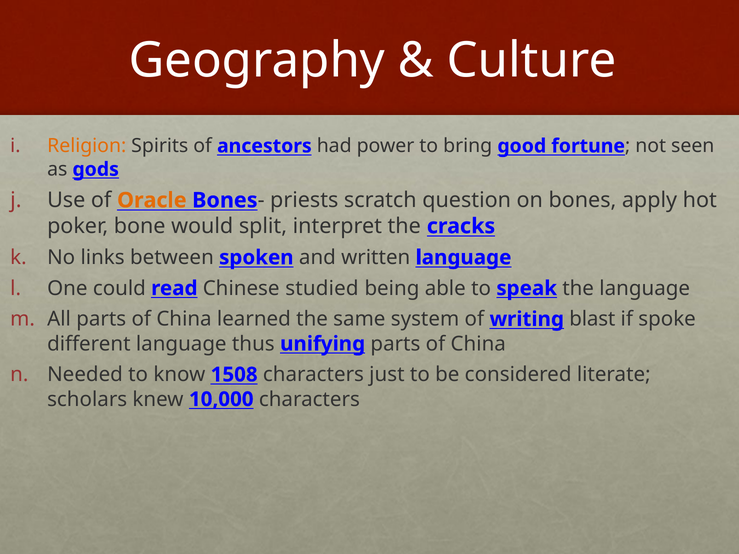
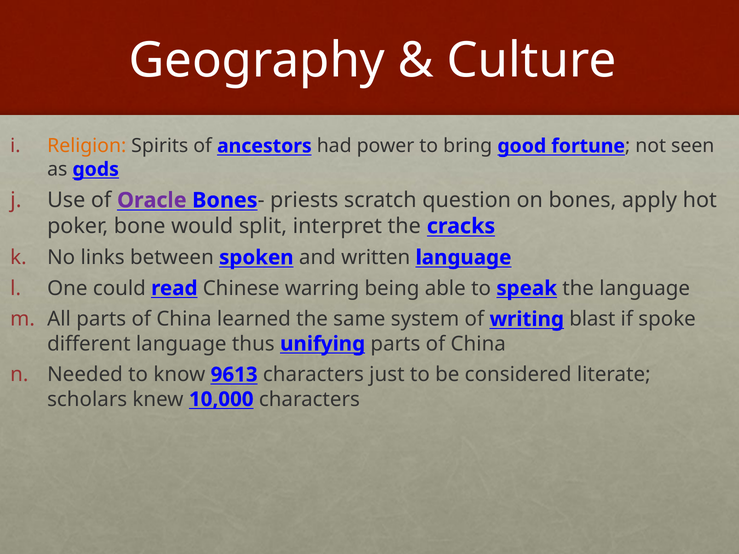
Oracle colour: orange -> purple (152, 200)
studied: studied -> warring (322, 288)
1508: 1508 -> 9613 (234, 375)
